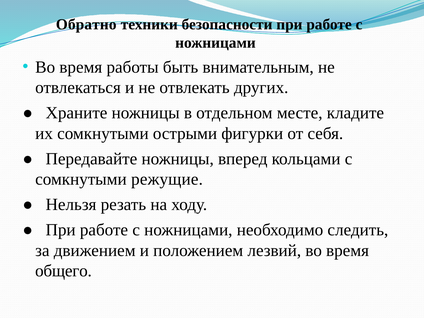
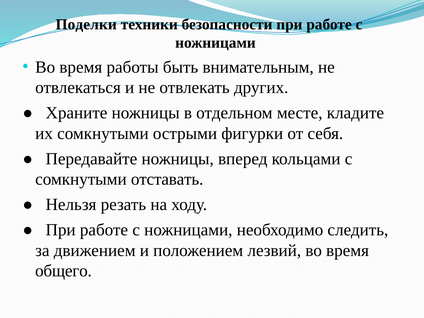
Обратно: Обратно -> Поделки (86, 24)
режущие: режущие -> отставать (167, 179)
